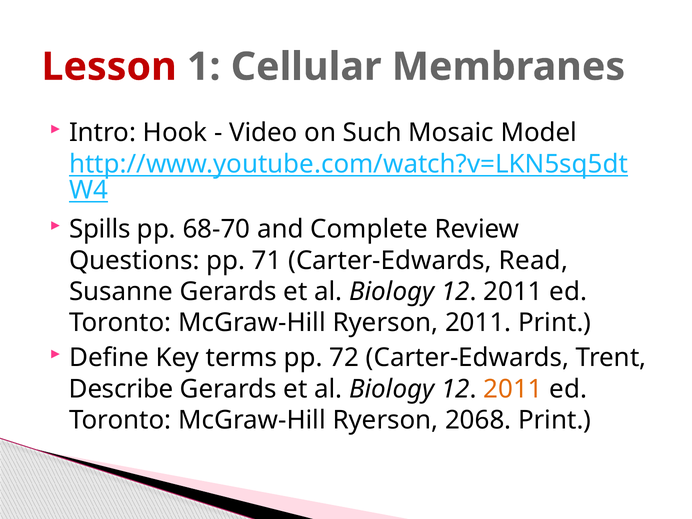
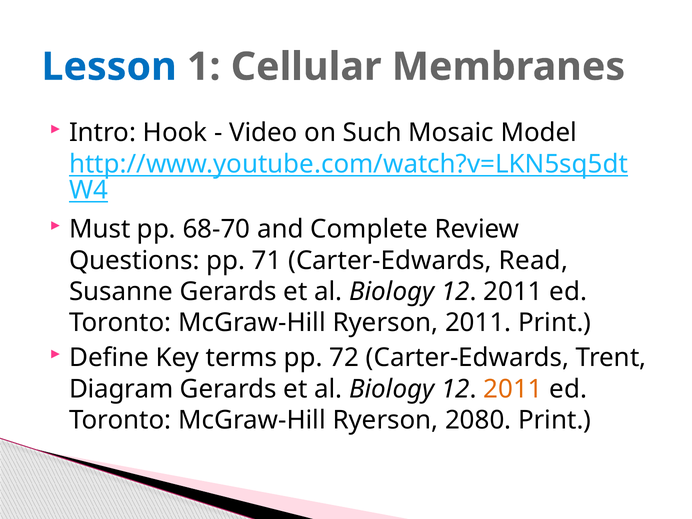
Lesson colour: red -> blue (109, 67)
Spills: Spills -> Must (100, 229)
Describe: Describe -> Diagram (121, 389)
2068: 2068 -> 2080 (478, 420)
